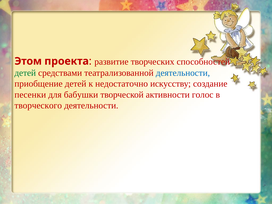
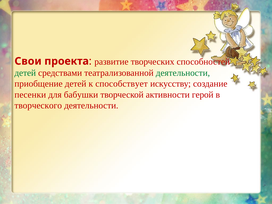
Этом: Этом -> Свои (28, 61)
деятельности colour: blue -> green (183, 73)
недостаточно: недостаточно -> способствует (122, 84)
голос: голос -> герой (203, 95)
